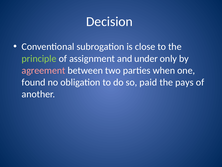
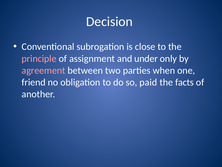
principle colour: light green -> pink (39, 58)
found: found -> friend (34, 82)
pays: pays -> facts (185, 82)
